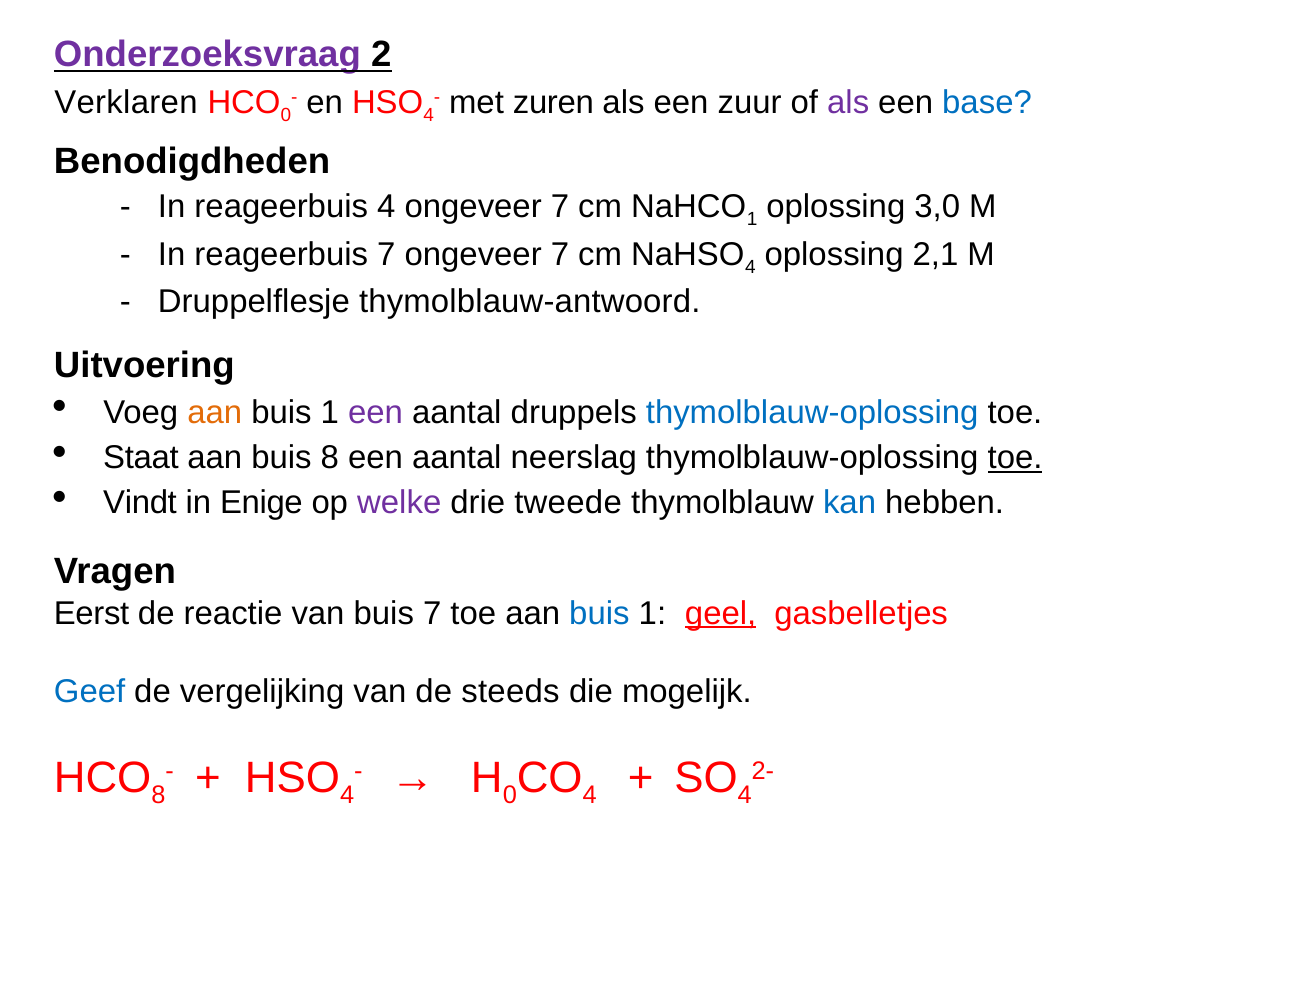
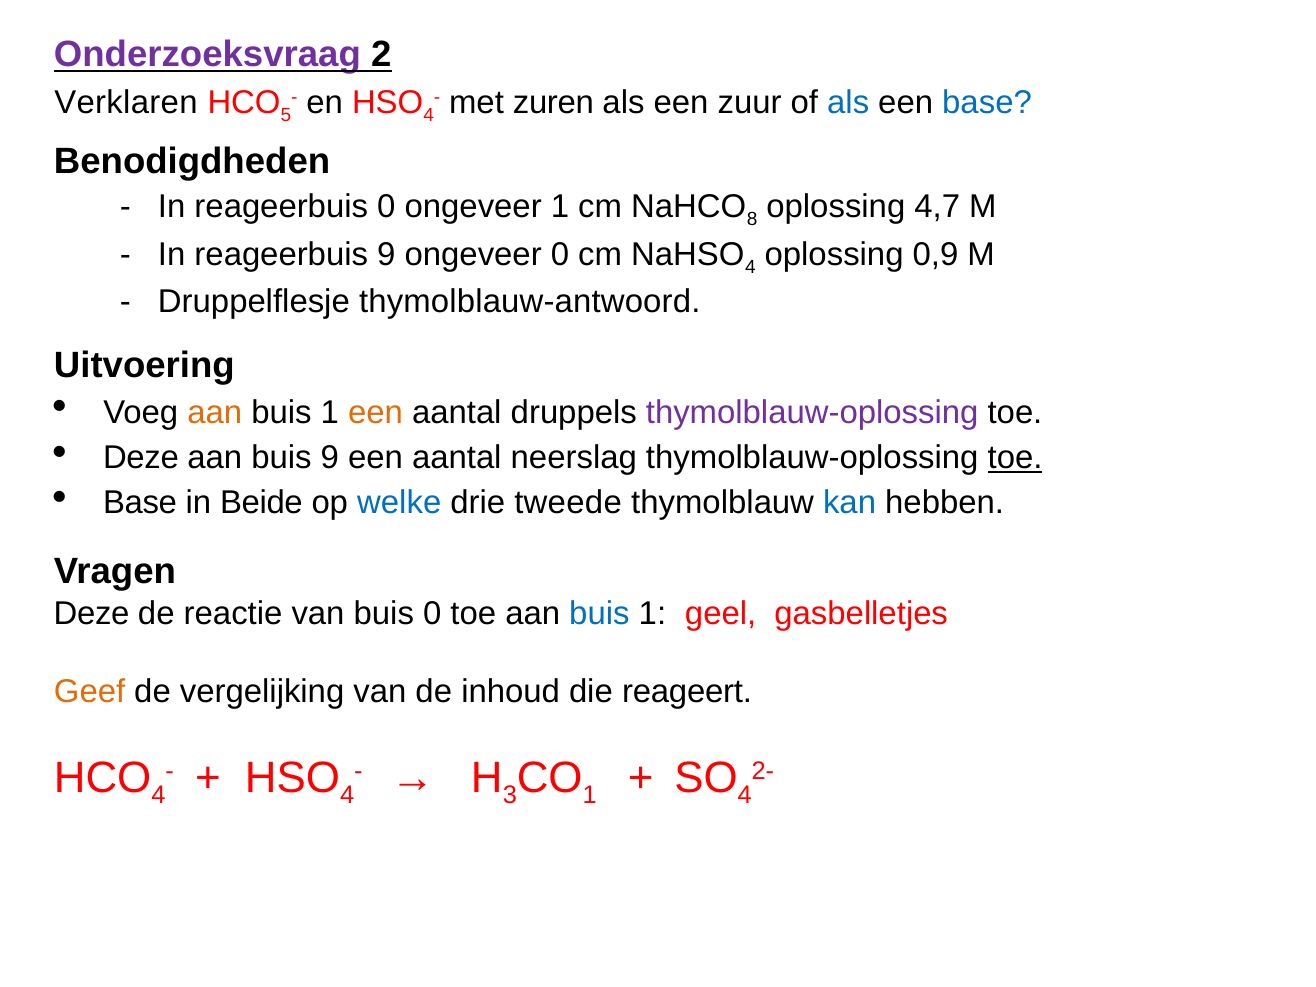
0: 0 -> 5 (286, 116)
als colour: purple -> blue (848, 103)
reageerbuis 4: 4 -> 0 (386, 206)
7: 7 -> 1 (560, 206)
1: 1 -> 8 (752, 219)
3,0: 3,0 -> 4,7 (937, 206)
reageerbuis 7: 7 -> 9 (386, 254)
7: 7 -> 0 (560, 254)
2,1: 2,1 -> 0,9 (936, 254)
een colour: purple -> orange (376, 412)
thymolblauw-oplossing colour: blue -> purple (812, 412)
Staat: Staat -> Deze (141, 458)
buis 8: 8 -> 9 (330, 458)
Vindt: Vindt -> Base (140, 503)
Enige: Enige -> Beide (261, 503)
welke colour: purple -> blue (399, 503)
Eerst: Eerst -> Deze (92, 613)
buis 7: 7 -> 0 (432, 613)
geel underline: present -> none (721, 613)
Geef colour: blue -> orange (90, 692)
steeds: steeds -> inhoud (511, 692)
mogelijk: mogelijk -> reageert (687, 692)
8: 8 -> 4 (158, 796)
0: 0 -> 3 (510, 796)
4: 4 -> 1 (590, 796)
